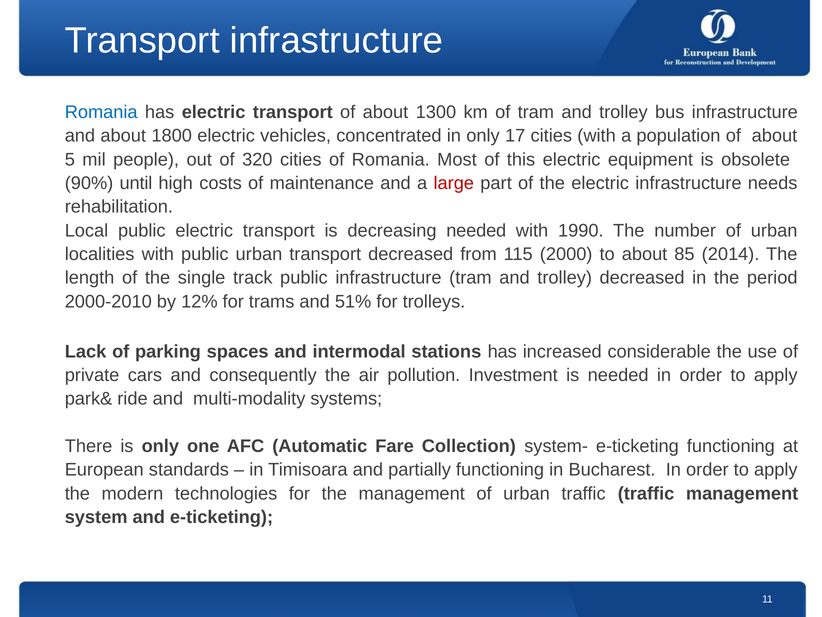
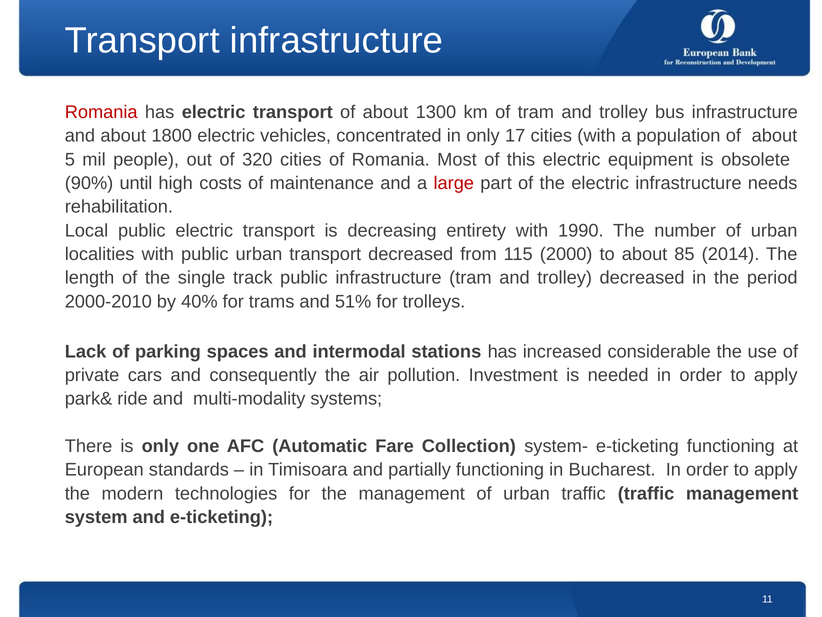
Romania colour: blue -> red (101, 112)
decreasing needed: needed -> entirety (476, 230)
12%: 12% -> 40% (199, 301)
